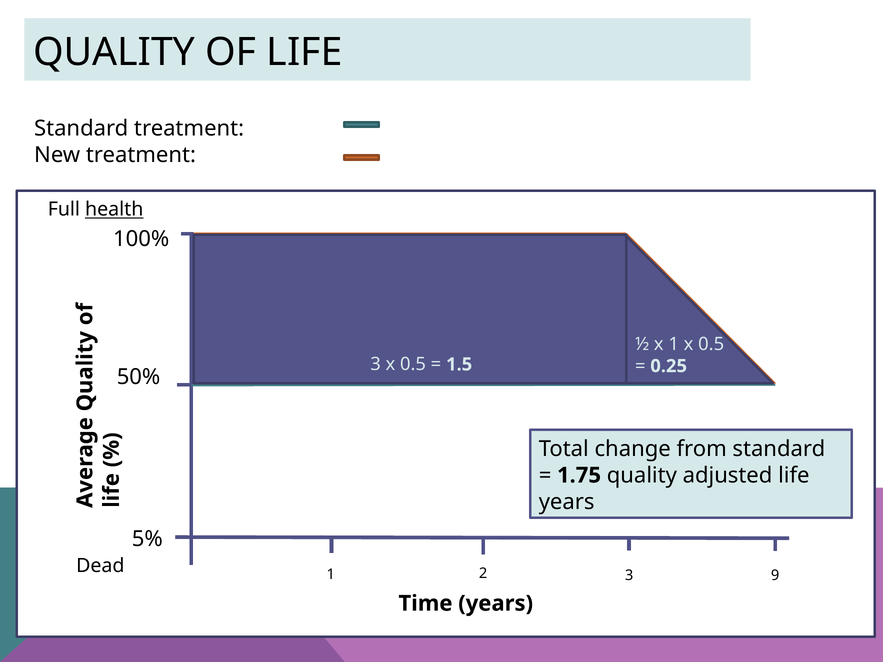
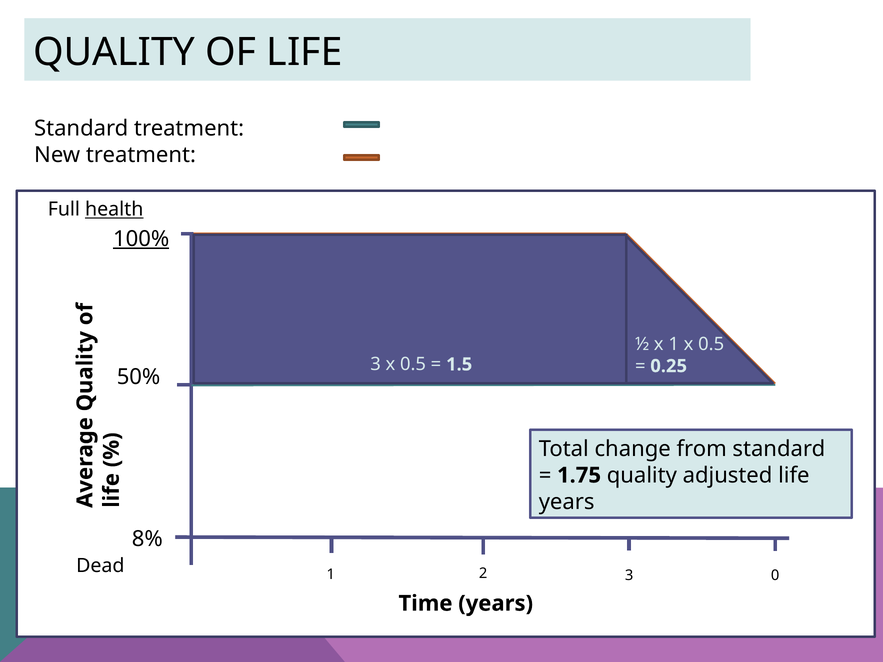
100% underline: none -> present (141, 239)
5%: 5% -> 8% (147, 539)
9: 9 -> 0 (775, 576)
